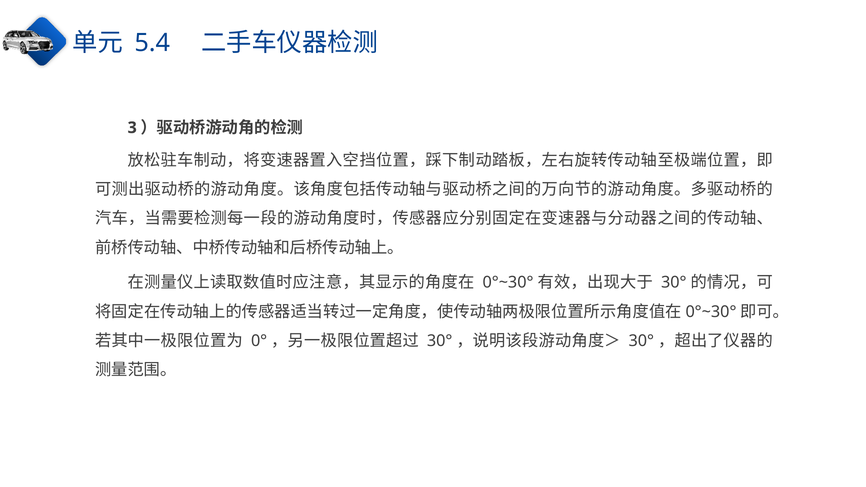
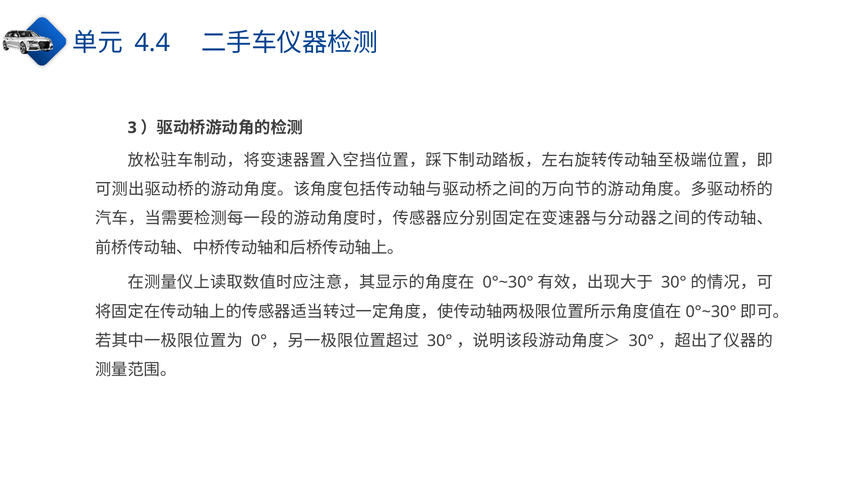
5.4: 5.4 -> 4.4 (152, 43)
